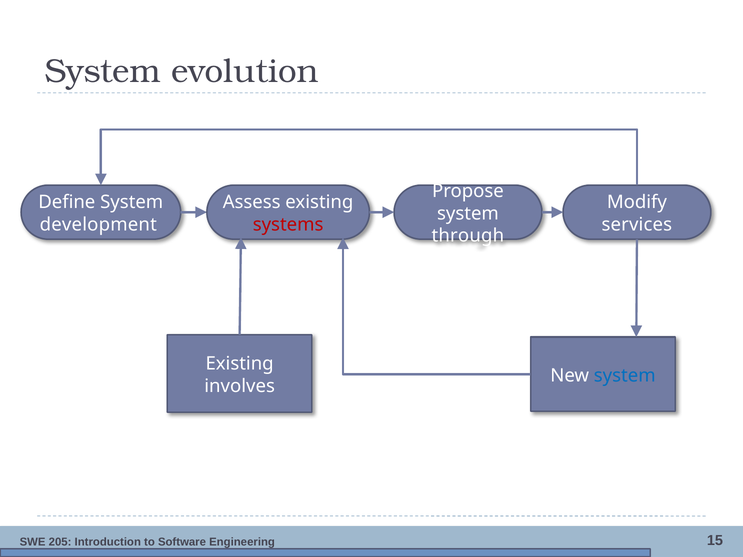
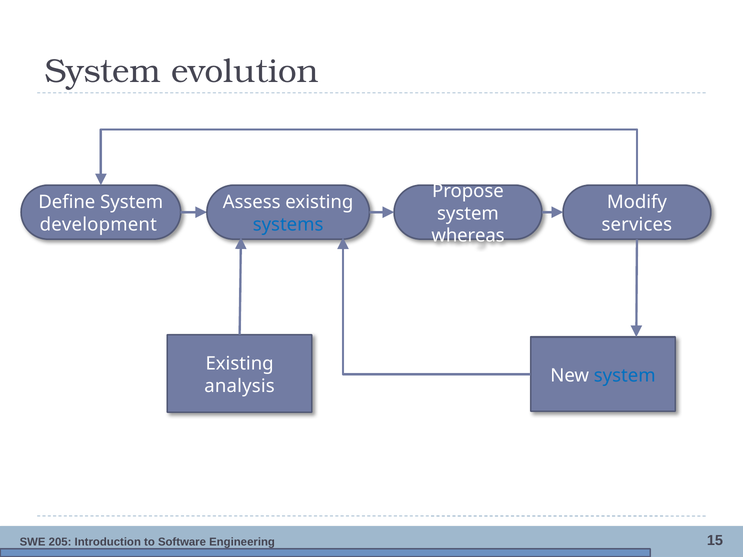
systems colour: red -> blue (288, 225)
through: through -> whereas (468, 236)
involves: involves -> analysis (240, 386)
